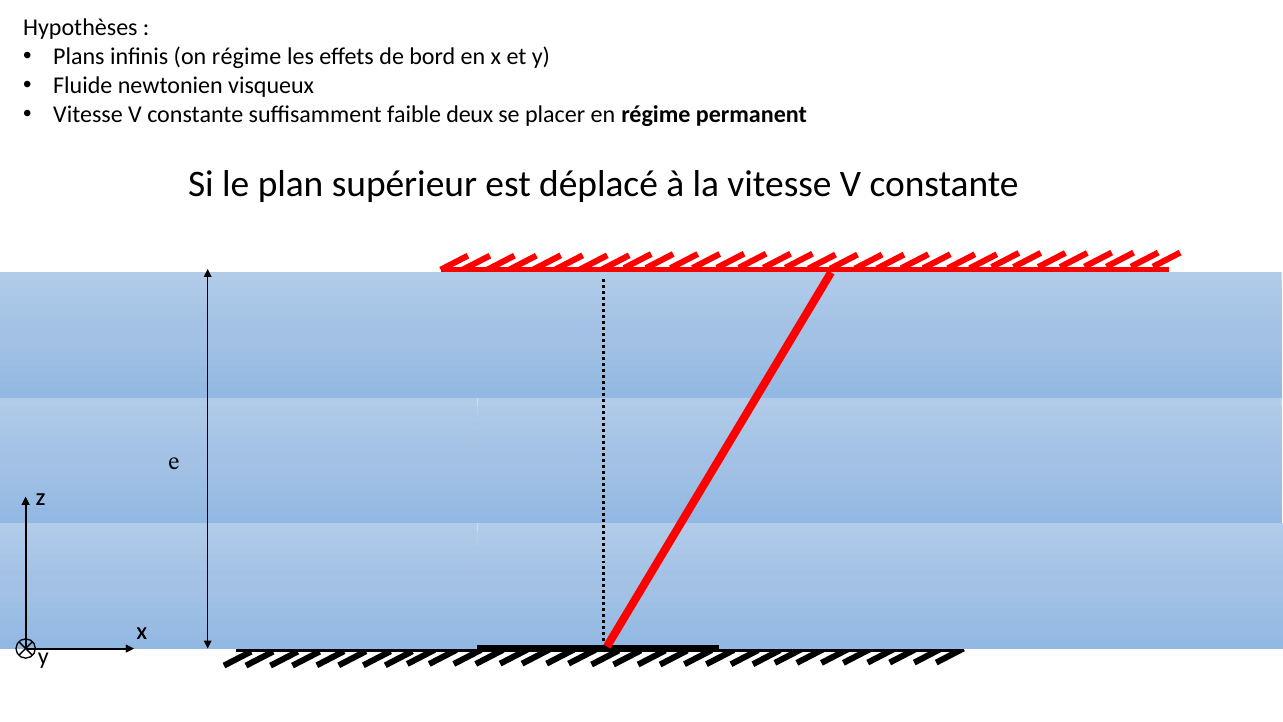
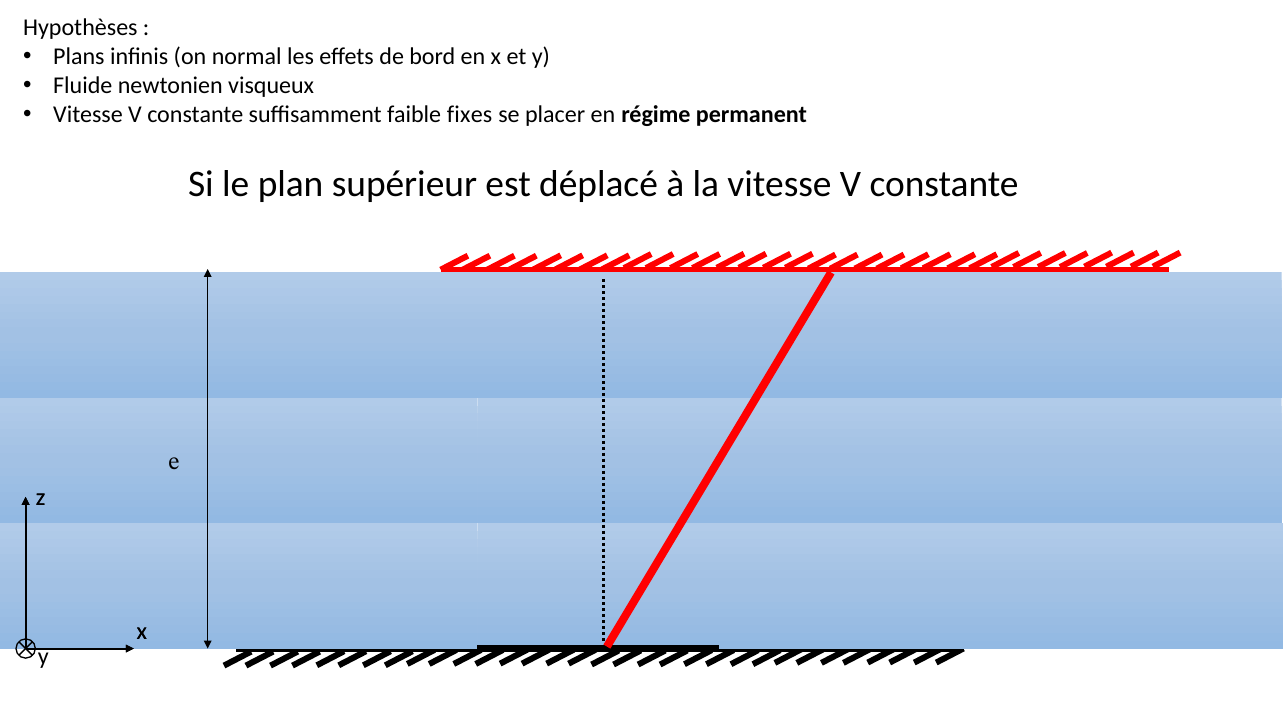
on régime: régime -> normal (247, 57)
deux: deux -> fixes (470, 115)
